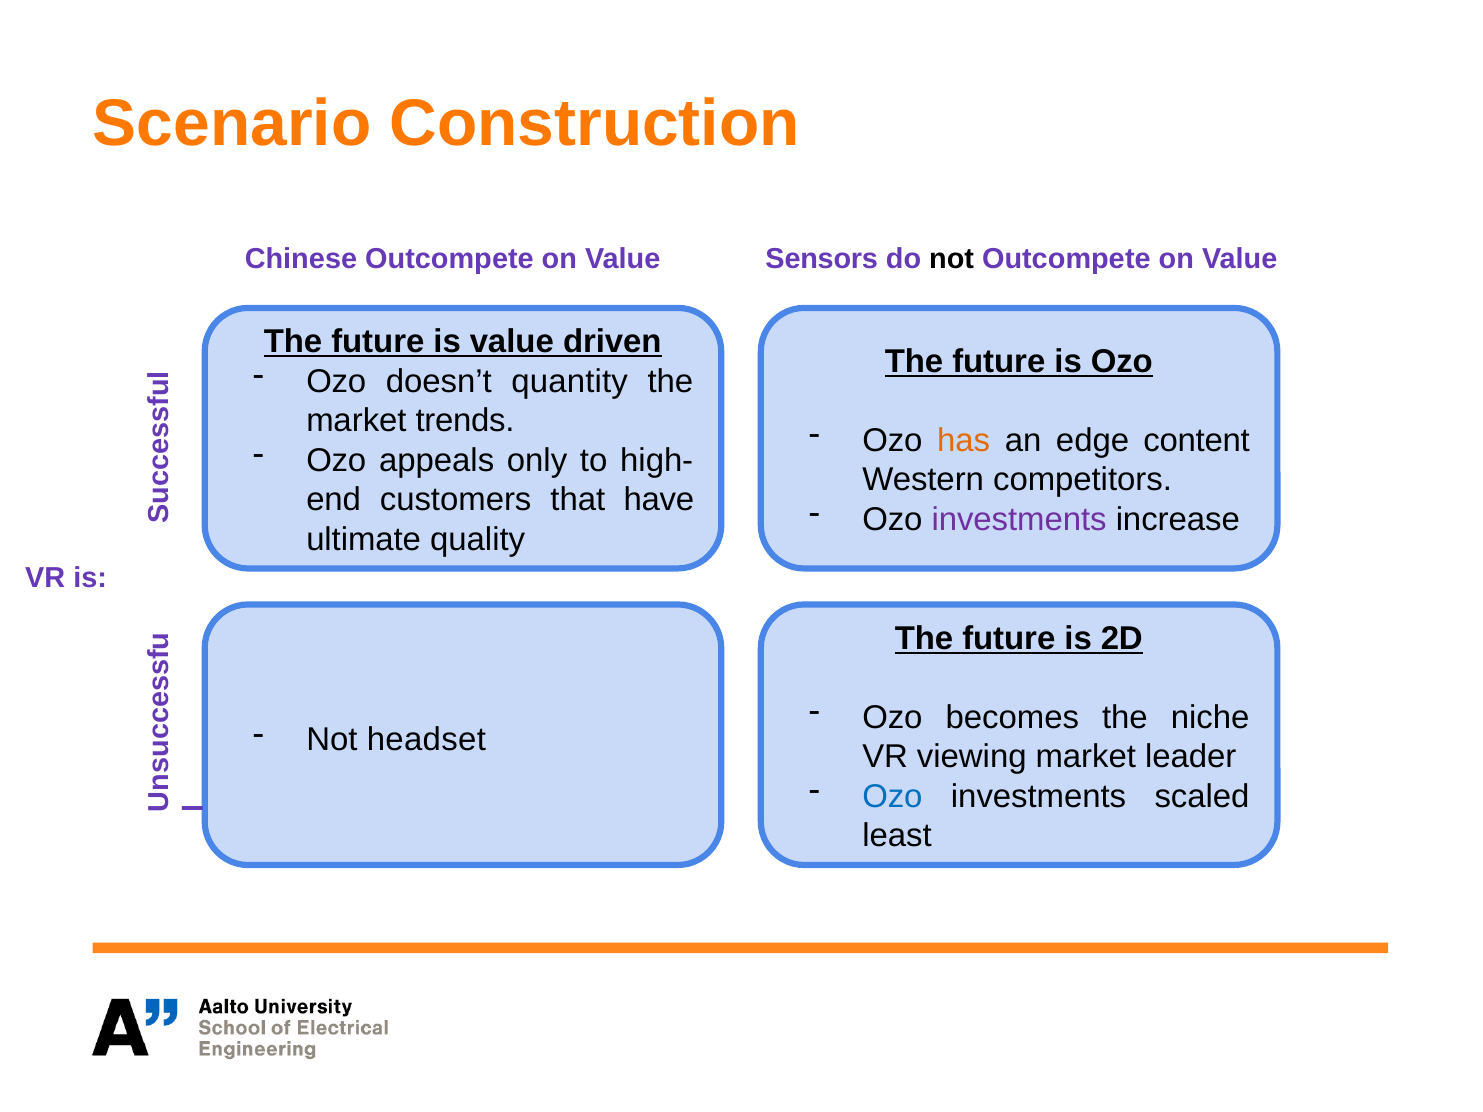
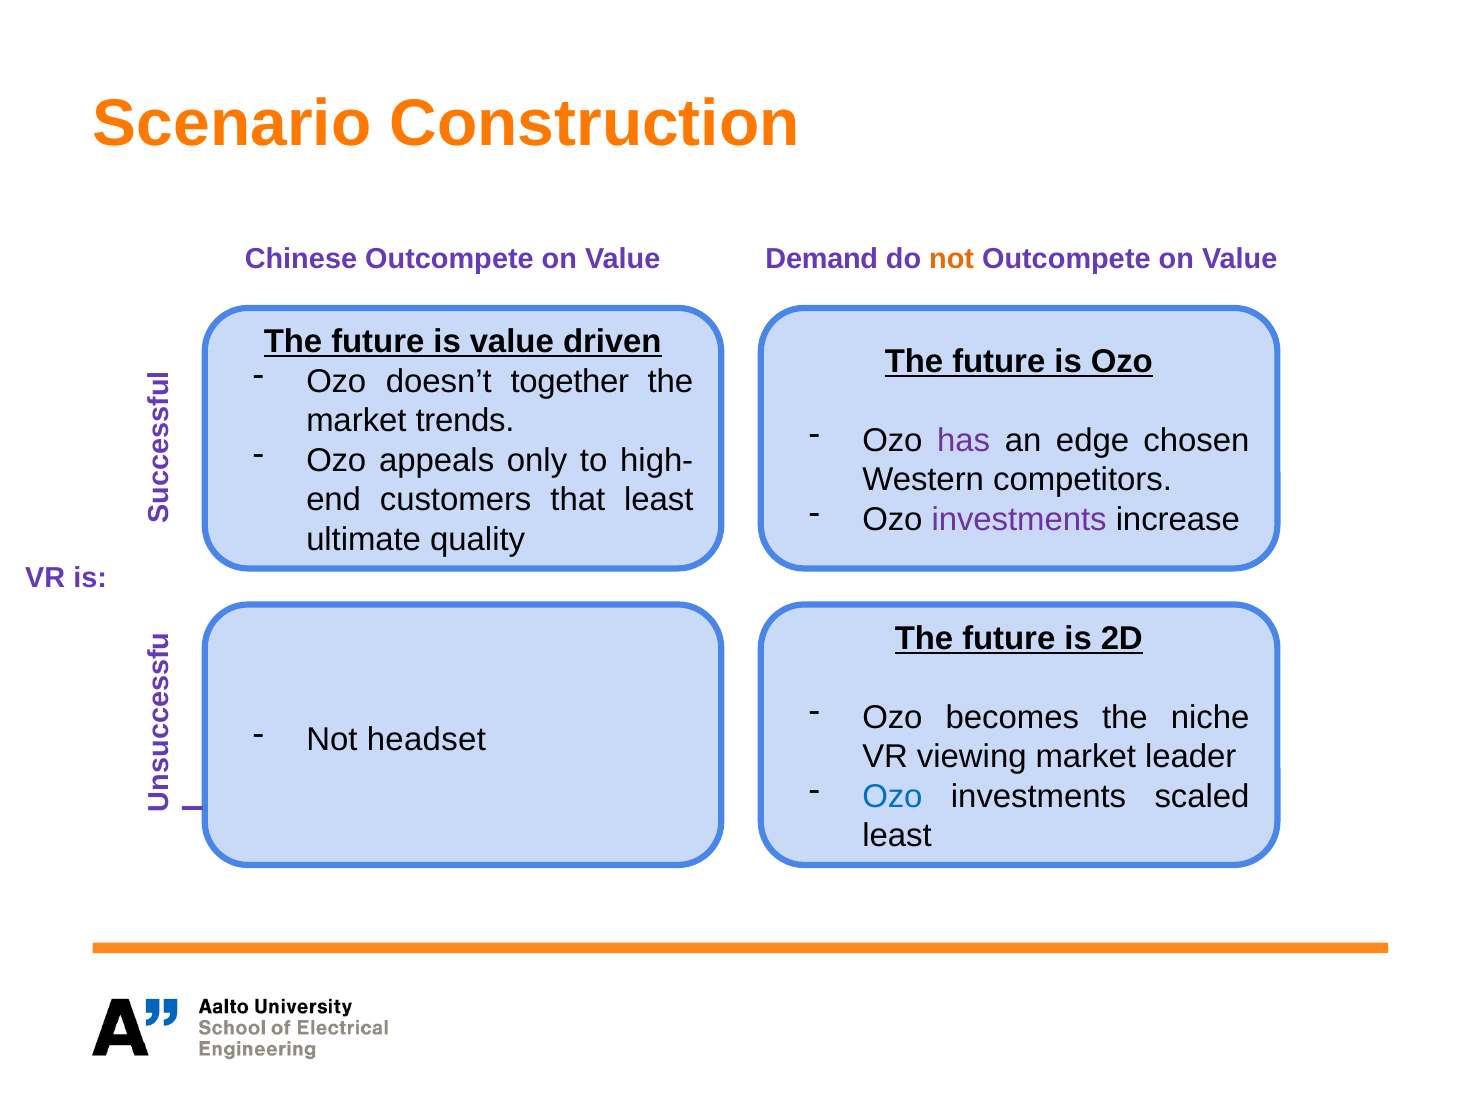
Sensors: Sensors -> Demand (822, 259)
not colour: black -> orange (952, 259)
quantity: quantity -> together (570, 381)
has colour: orange -> purple (964, 441)
content: content -> chosen (1196, 441)
that have: have -> least (659, 500)
